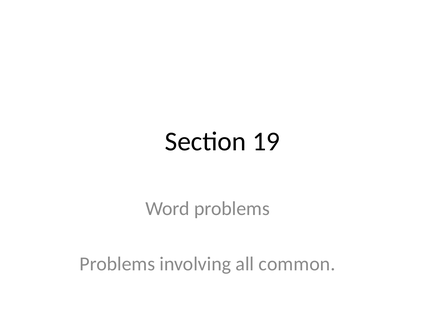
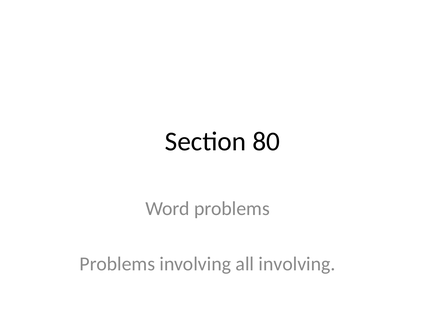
19: 19 -> 80 (266, 141)
all common: common -> involving (297, 264)
